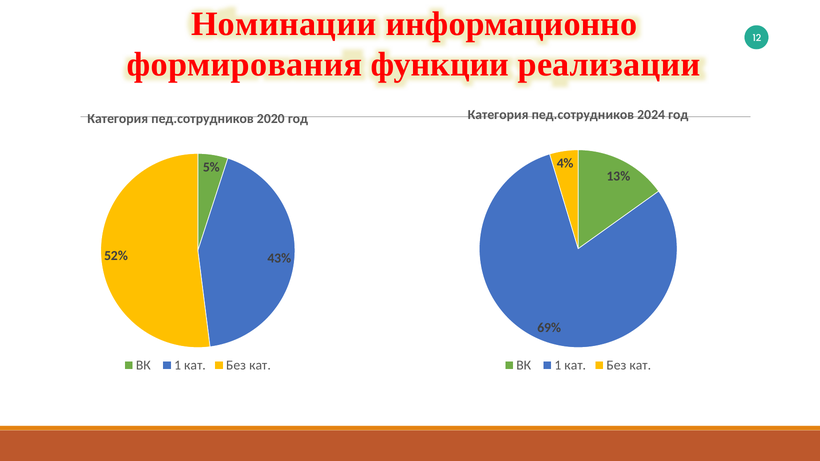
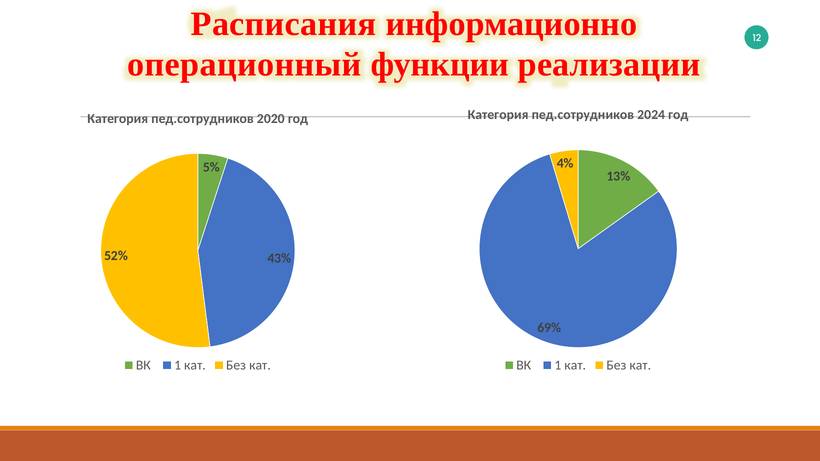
Номинации: Номинации -> Расписания (284, 24)
формирования: формирования -> операционный (244, 65)
